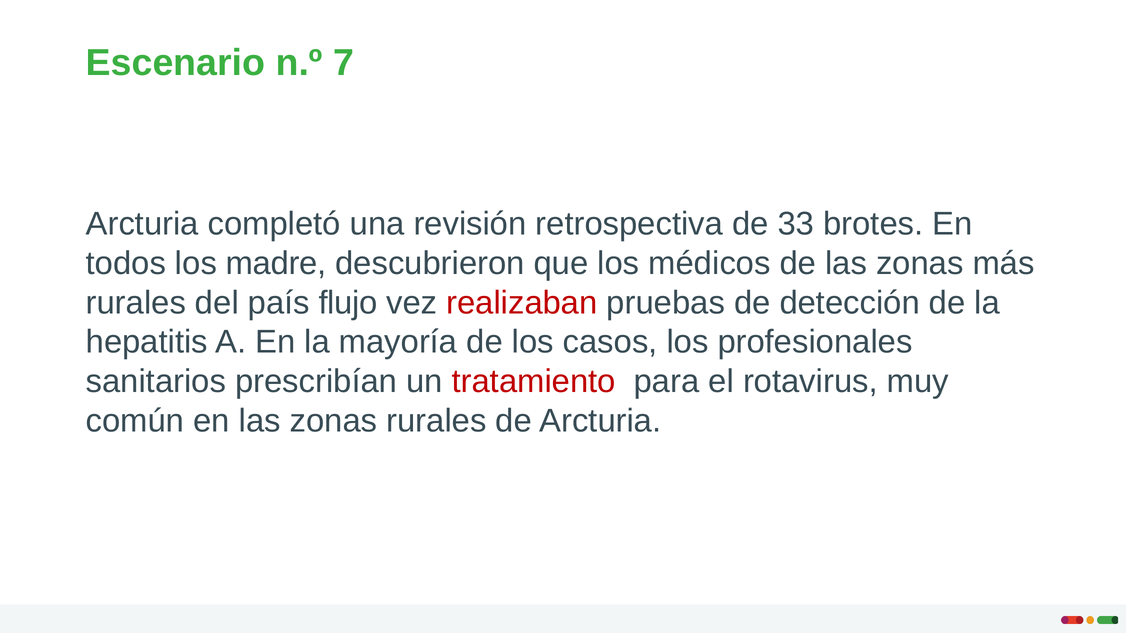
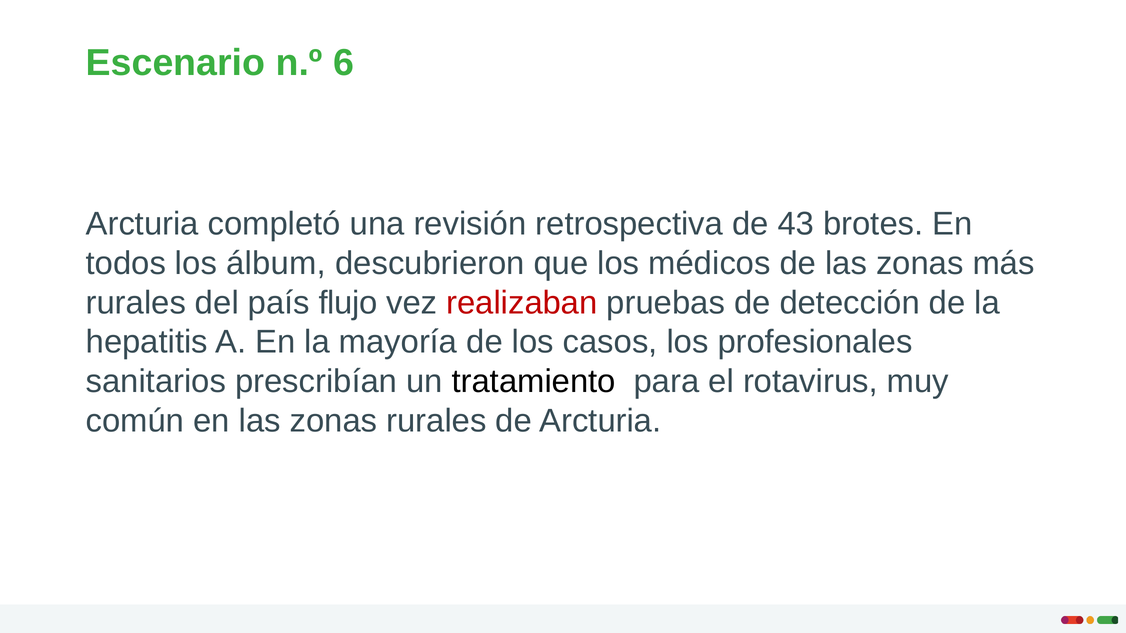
7: 7 -> 6 (344, 63)
33: 33 -> 43 (796, 224)
madre: madre -> álbum (276, 263)
tratamiento colour: red -> black (534, 382)
